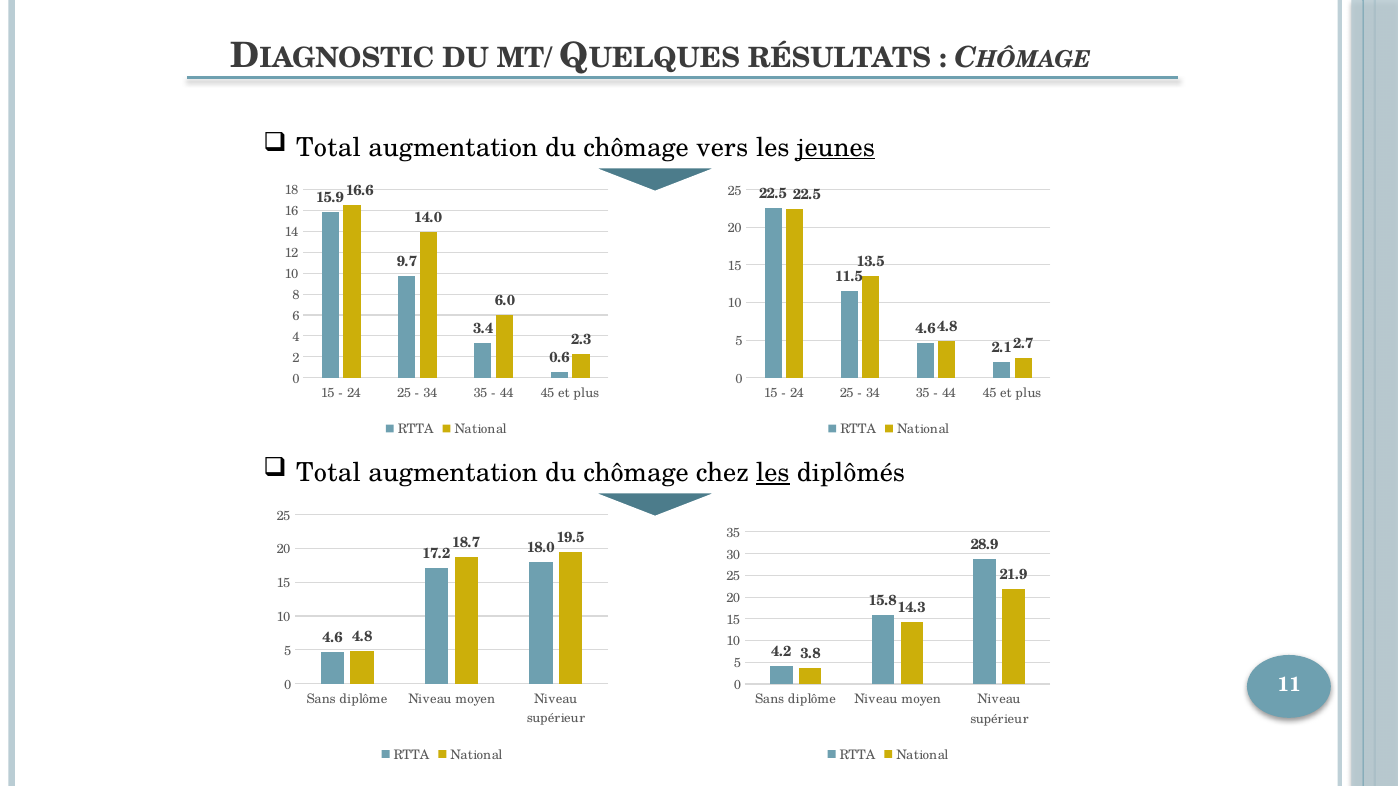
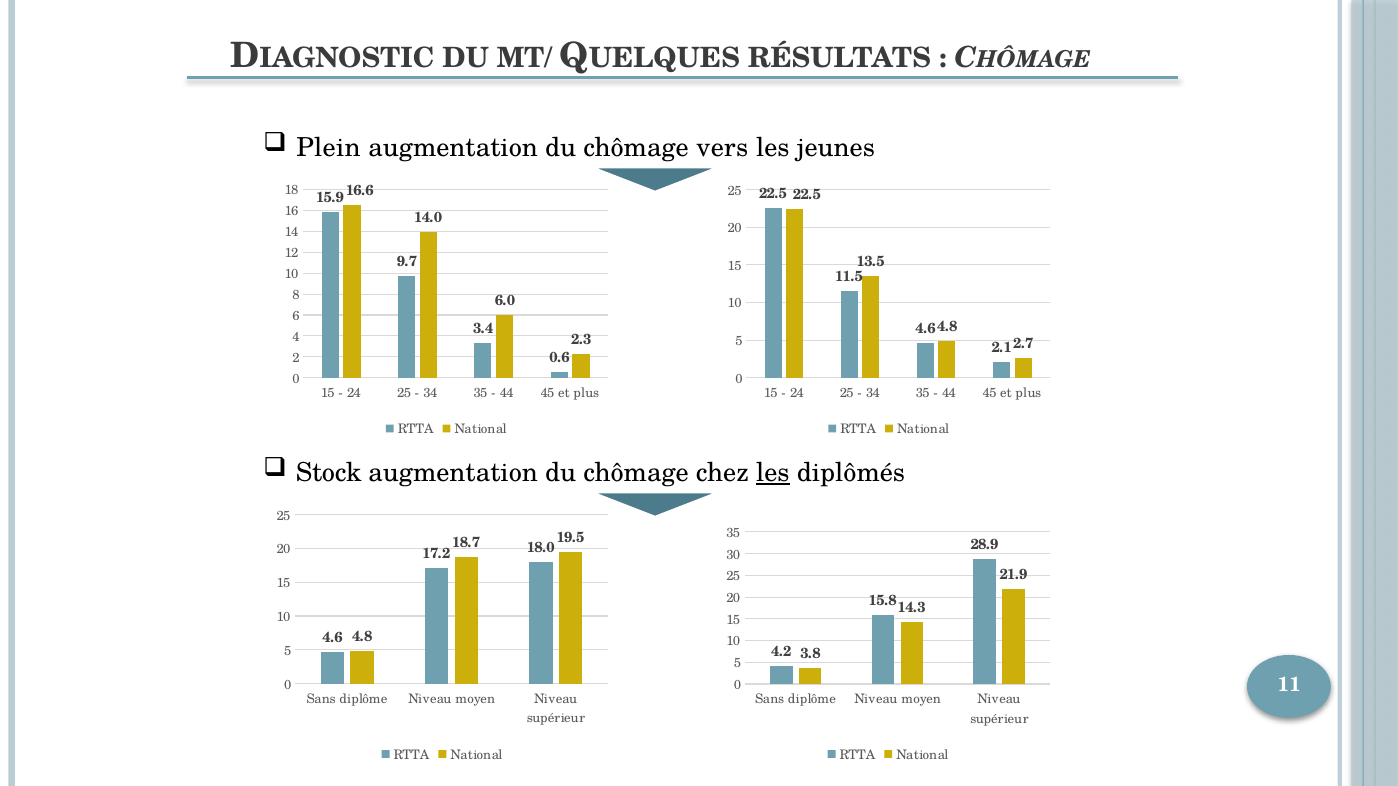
Total: Total -> Plein (329, 148)
jeunes underline: present -> none (836, 148)
Total: Total -> Stock (329, 473)
